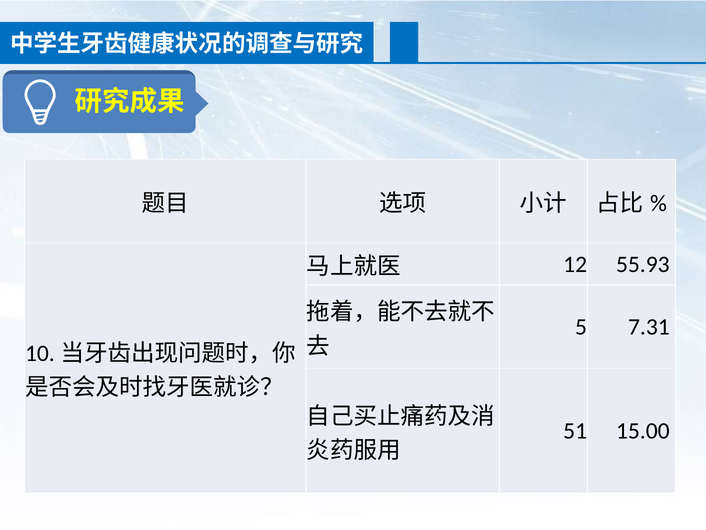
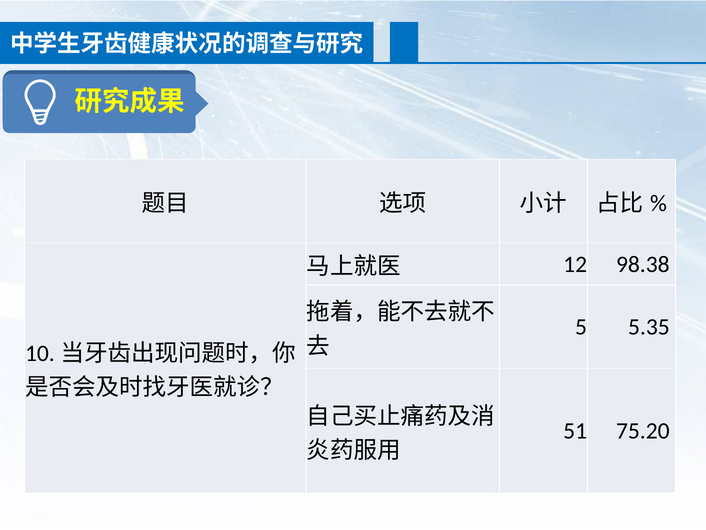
55.93: 55.93 -> 98.38 (643, 264)
7.31: 7.31 -> 5.35 (649, 327)
15.00: 15.00 -> 75.20 (643, 431)
